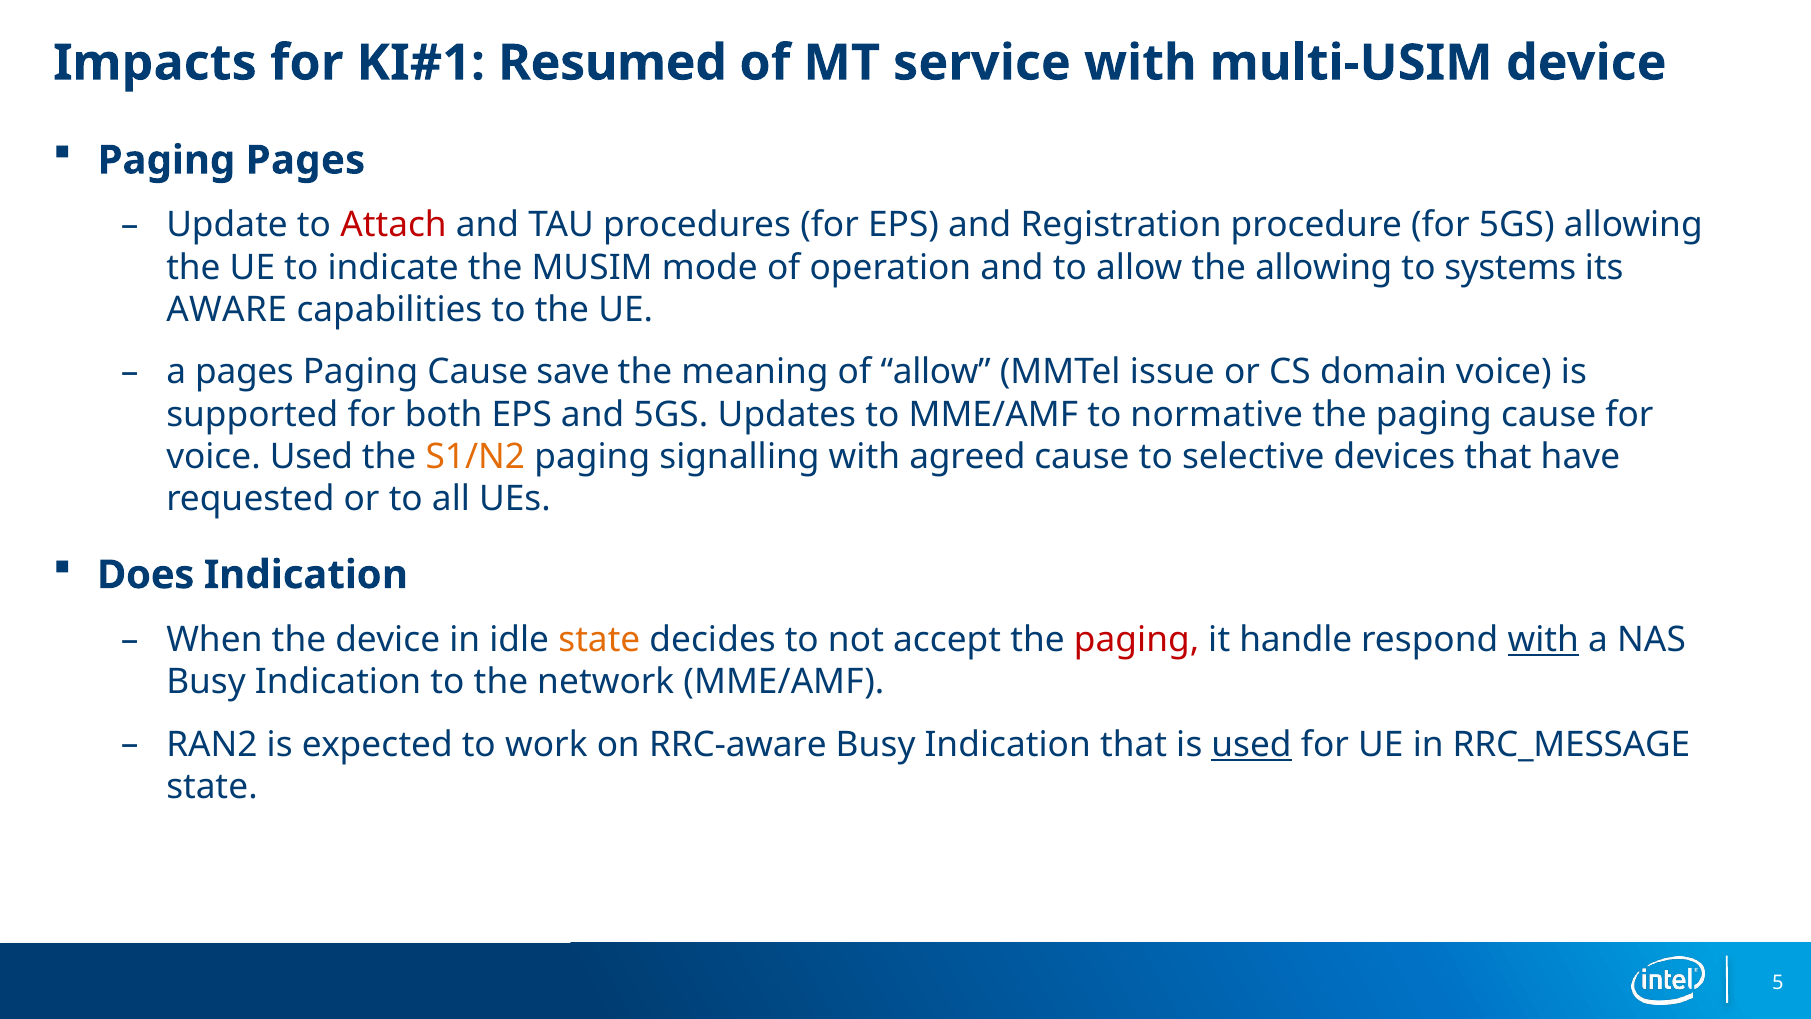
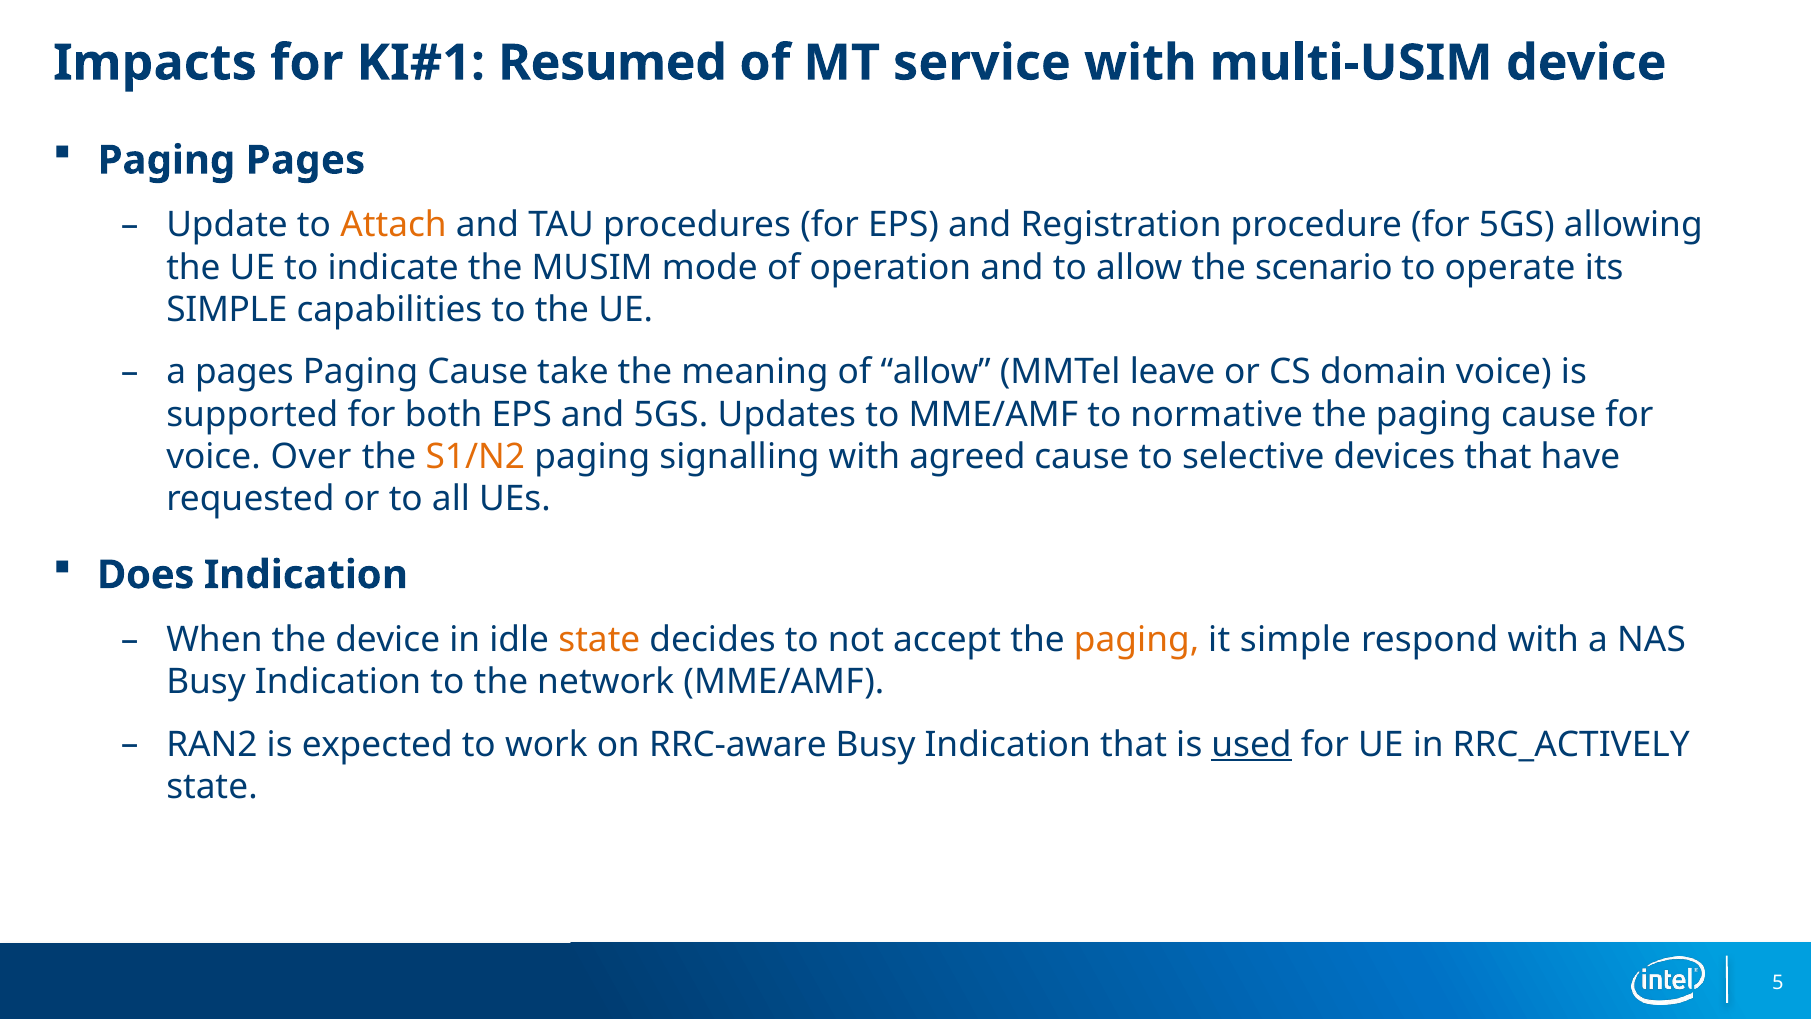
Attach colour: red -> orange (394, 225)
the allowing: allowing -> scenario (1324, 268)
systems: systems -> operate (1510, 268)
AWARE: AWARE -> SIMPLE (227, 310)
save: save -> take (573, 372)
issue: issue -> leave (1173, 372)
voice Used: Used -> Over (311, 457)
paging colour: red -> orange (1137, 640)
it handle: handle -> simple (1295, 640)
with underline: present -> none (1543, 640)
RRC_MESSAGE: RRC_MESSAGE -> RRC_ACTIVELY (1571, 745)
